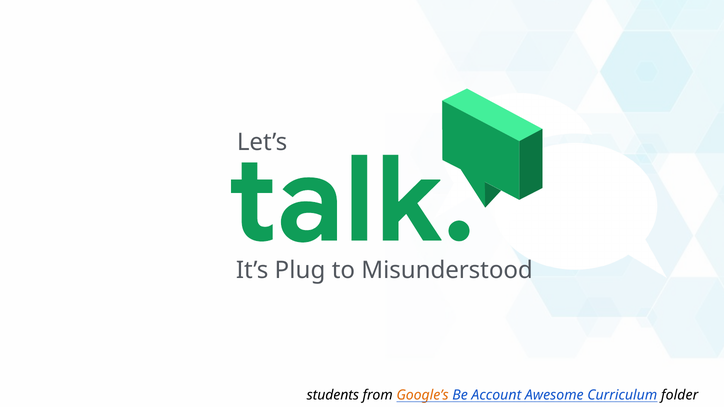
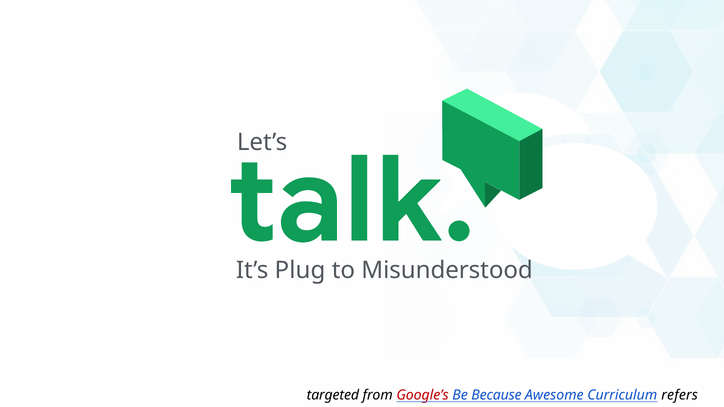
students: students -> targeted (333, 395)
Google’s colour: orange -> red (423, 395)
Account: Account -> Because (496, 395)
folder: folder -> refers (680, 395)
